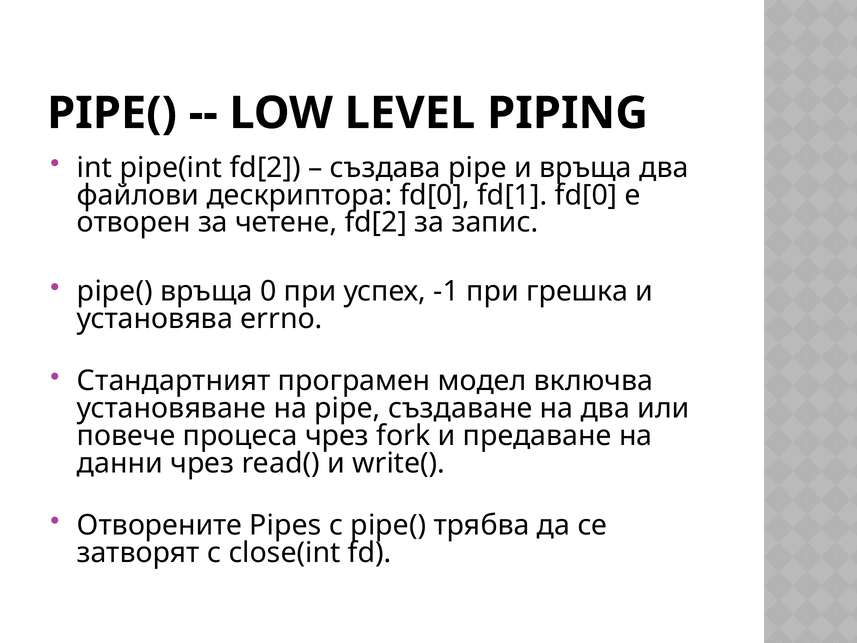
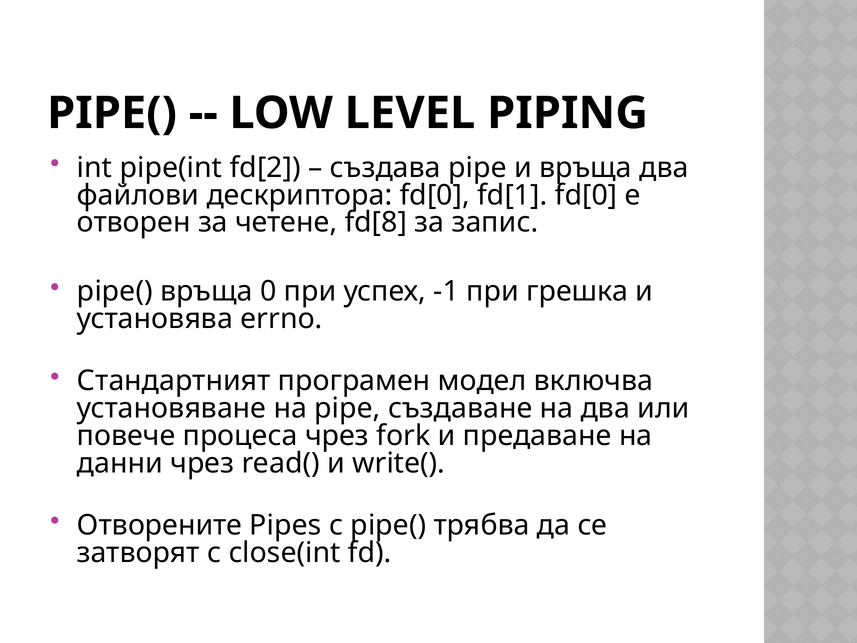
четене fd[2: fd[2 -> fd[8 (376, 222)
